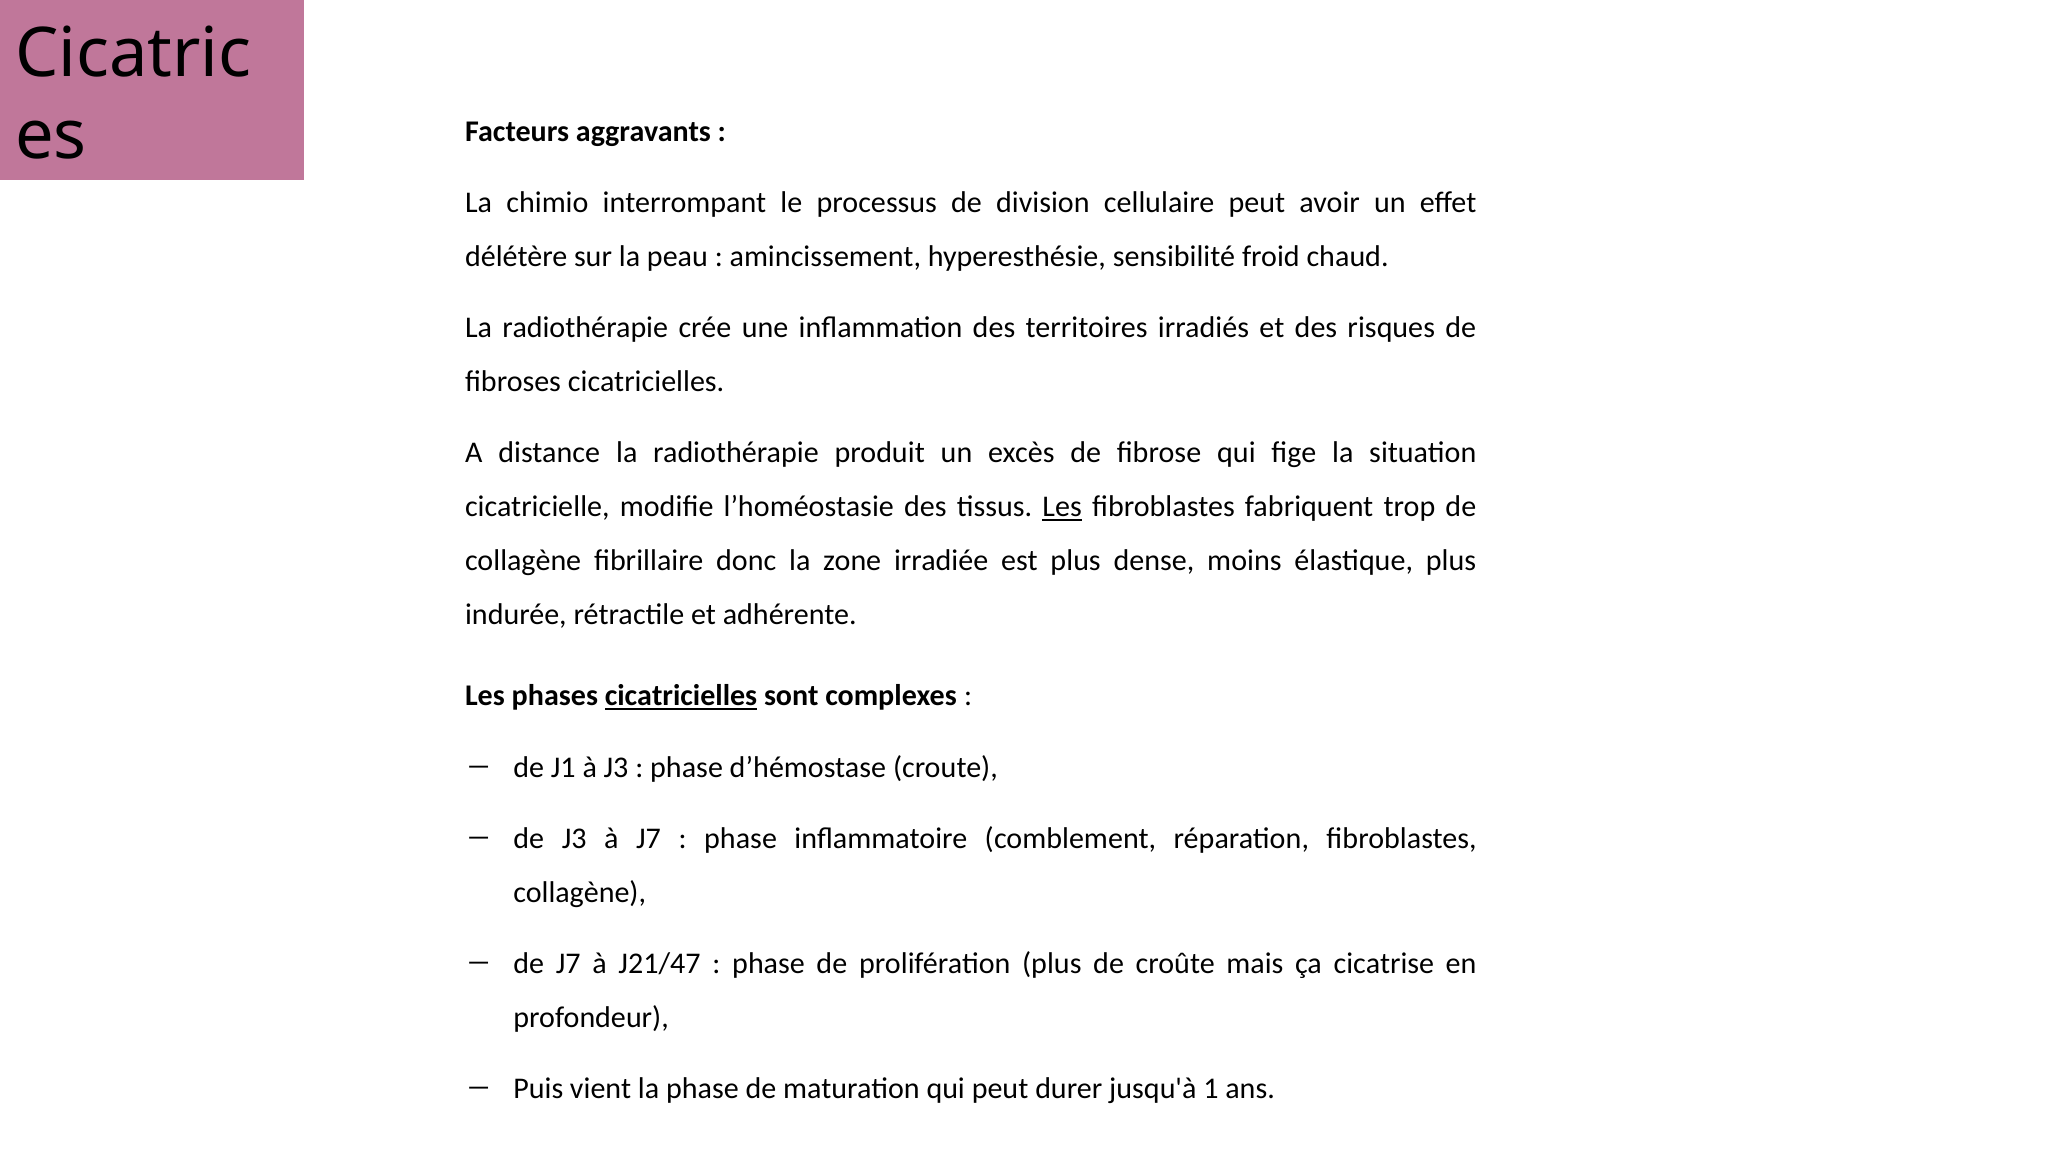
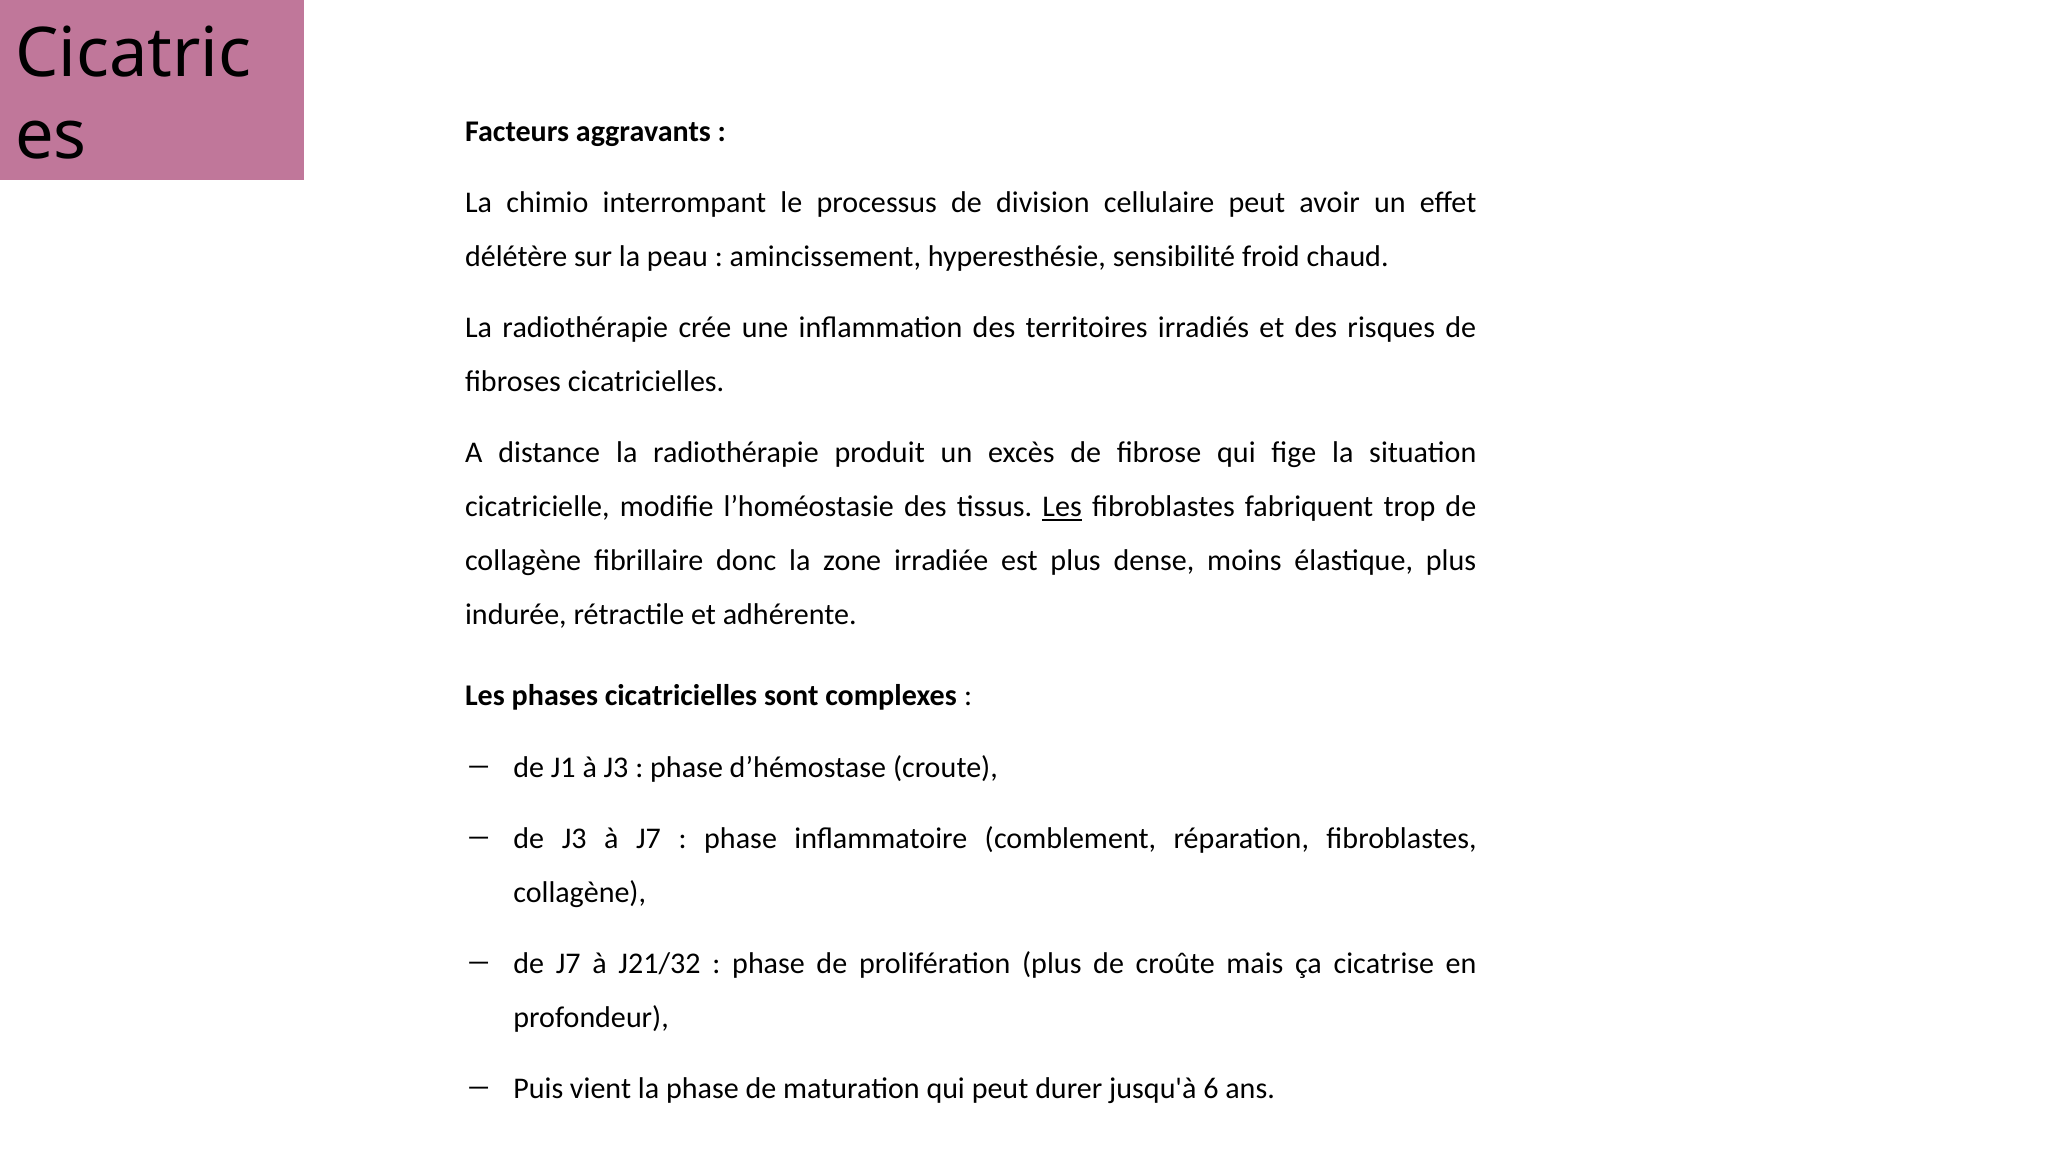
cicatricielles underline: present -> none (681, 696)
J21/47: J21/47 -> J21/32 (660, 964)
1: 1 -> 6 (1211, 1089)
